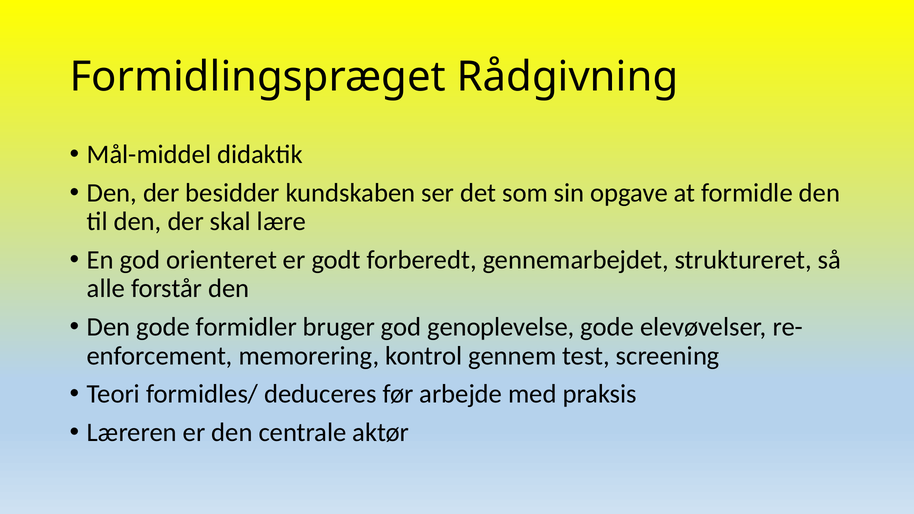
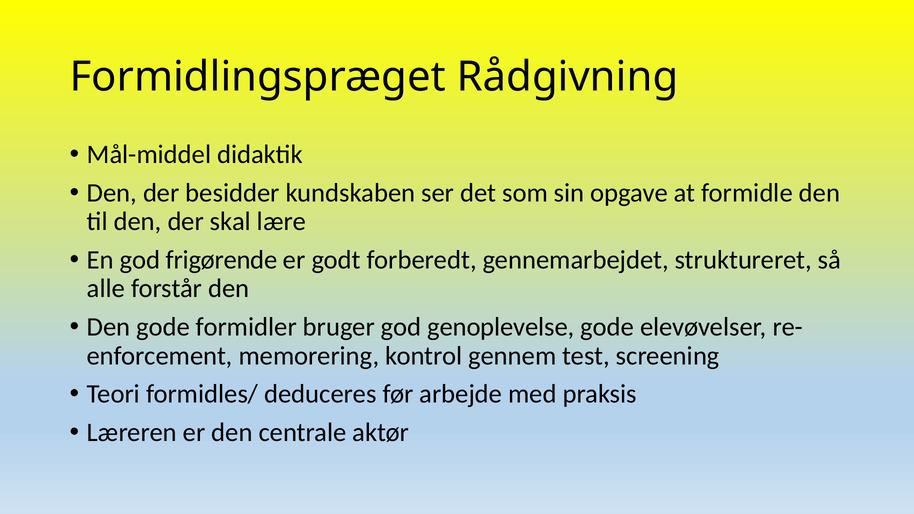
orienteret: orienteret -> frigørende (222, 260)
